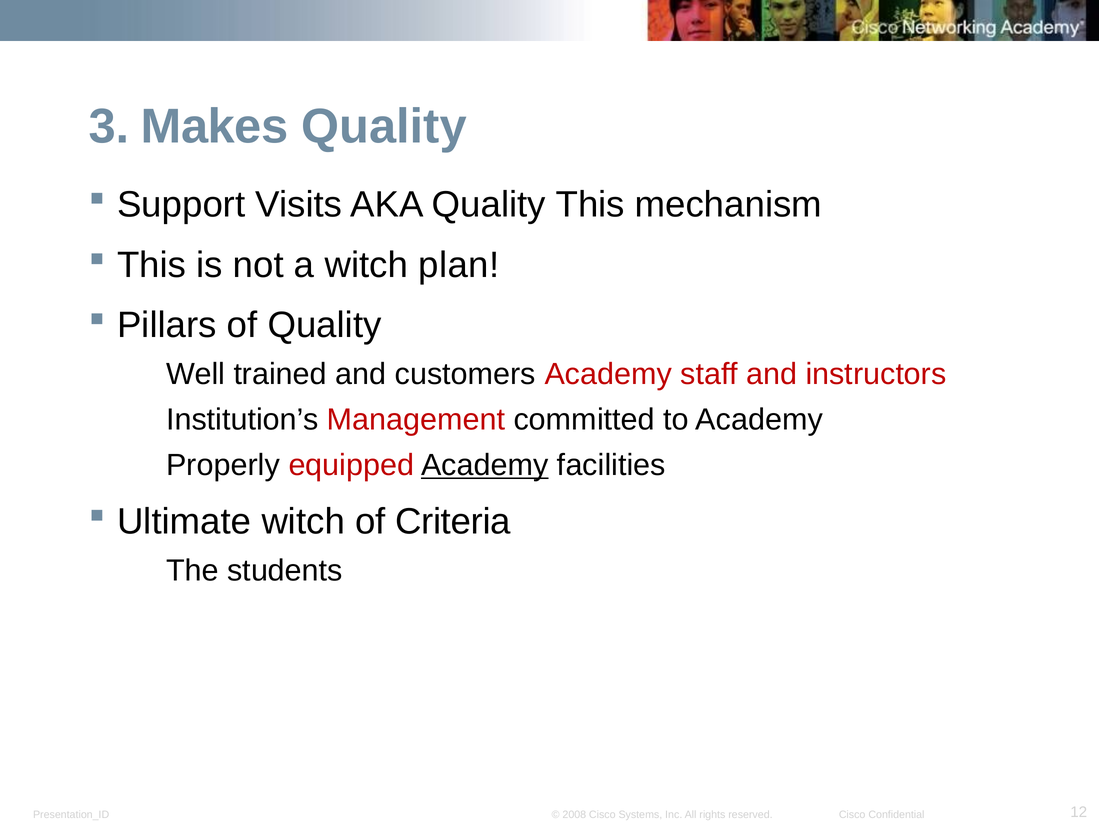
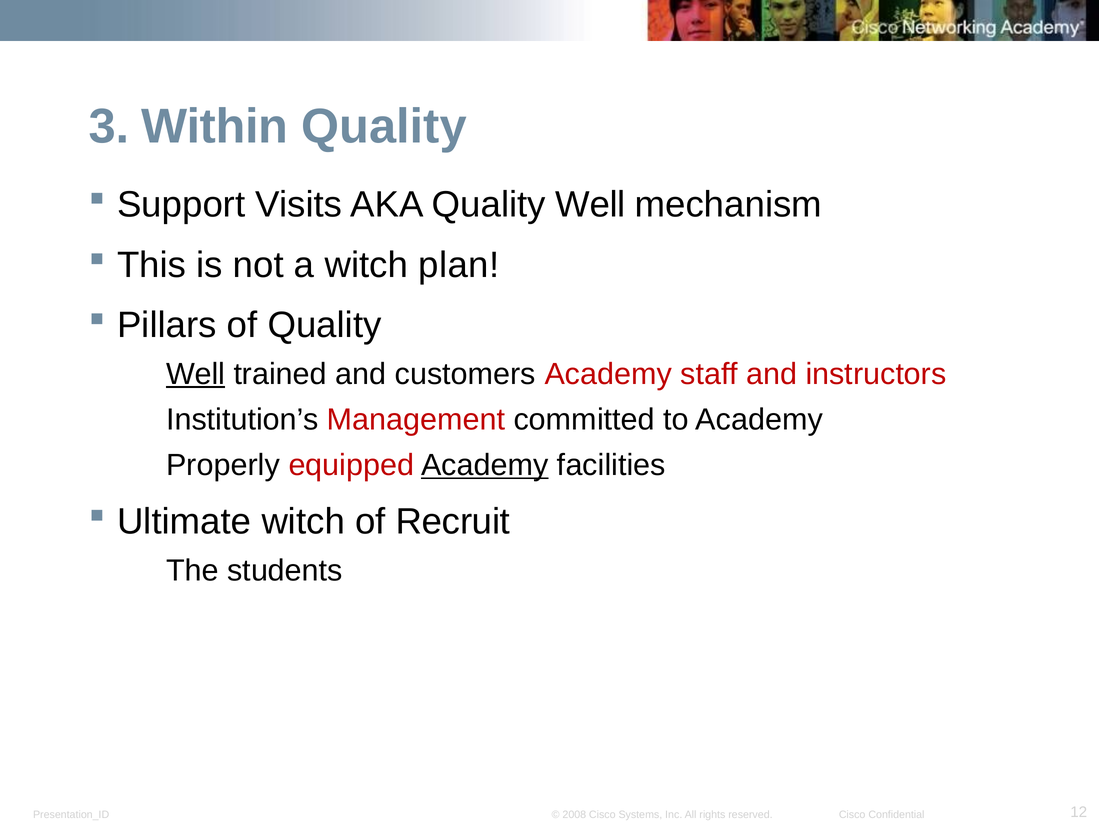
Makes: Makes -> Within (215, 126)
AKA Quality This: This -> Well (590, 205)
Well underline: none -> present (196, 374)
Criteria: Criteria -> Recruit (453, 521)
